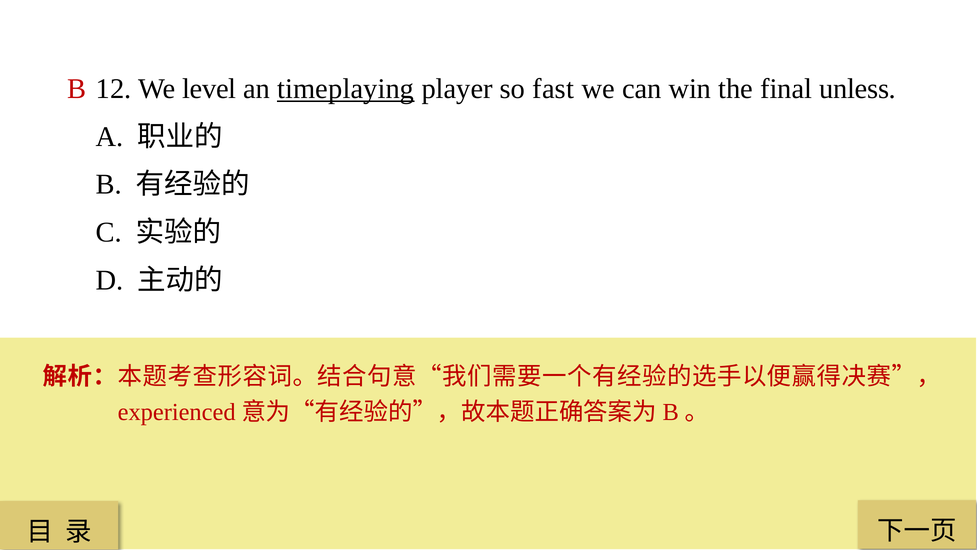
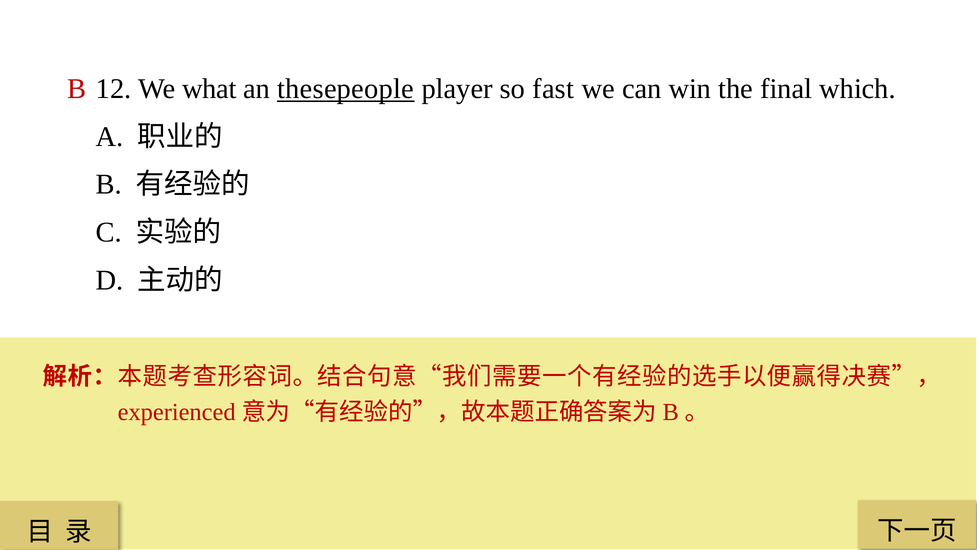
level: level -> what (209, 89)
timeplaying: timeplaying -> thesepeople (346, 89)
unless: unless -> which (858, 89)
